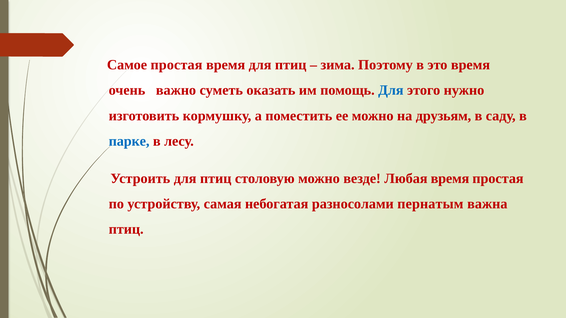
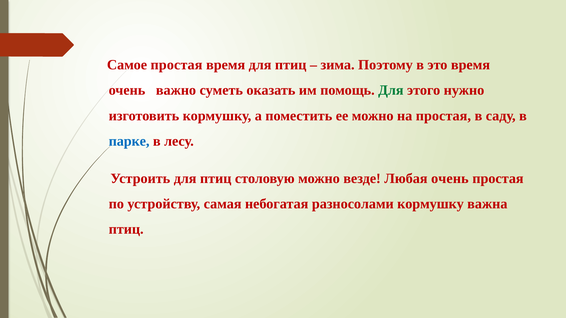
Для colour: blue -> green (391, 90)
на друзьям: друзьям -> простая (443, 116)
Любая время: время -> очень (450, 179)
разносолами пернатым: пернатым -> кормушку (430, 204)
